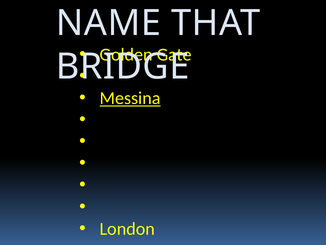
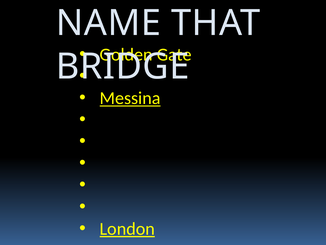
London underline: none -> present (127, 228)
